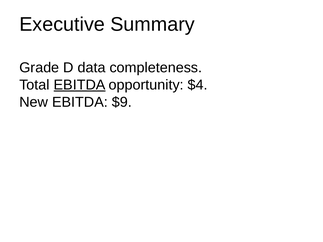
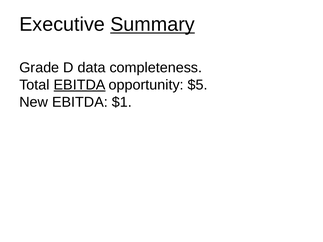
Summary underline: none -> present (153, 25)
$4: $4 -> $5 (198, 85)
$9: $9 -> $1 (122, 102)
